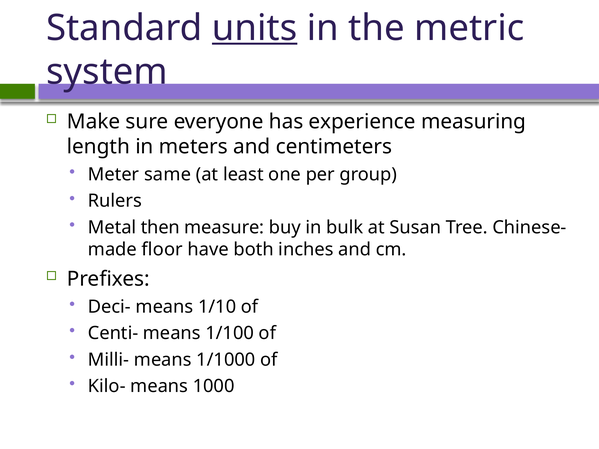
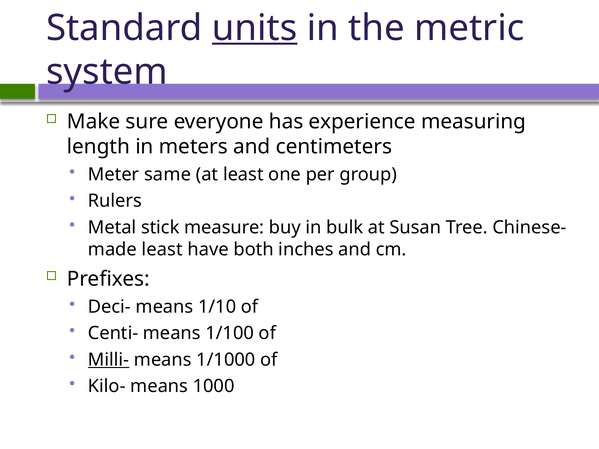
then: then -> stick (160, 228)
floor: floor -> least (162, 250)
Milli- underline: none -> present (109, 360)
